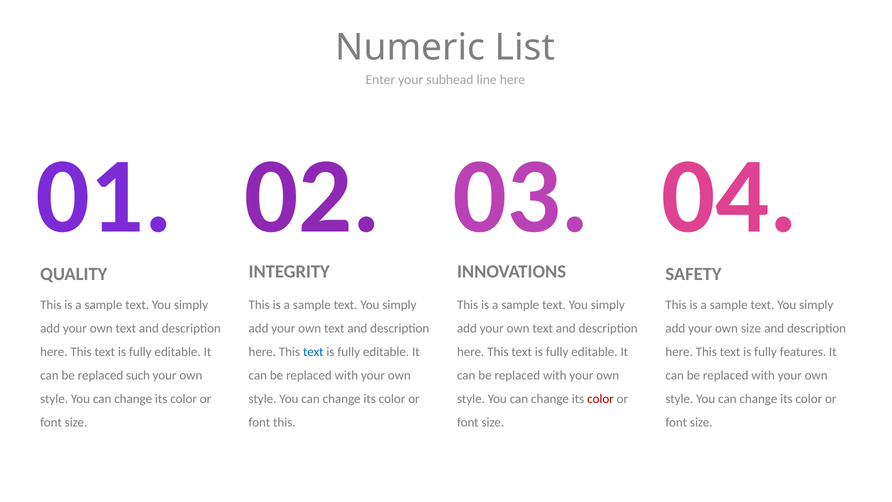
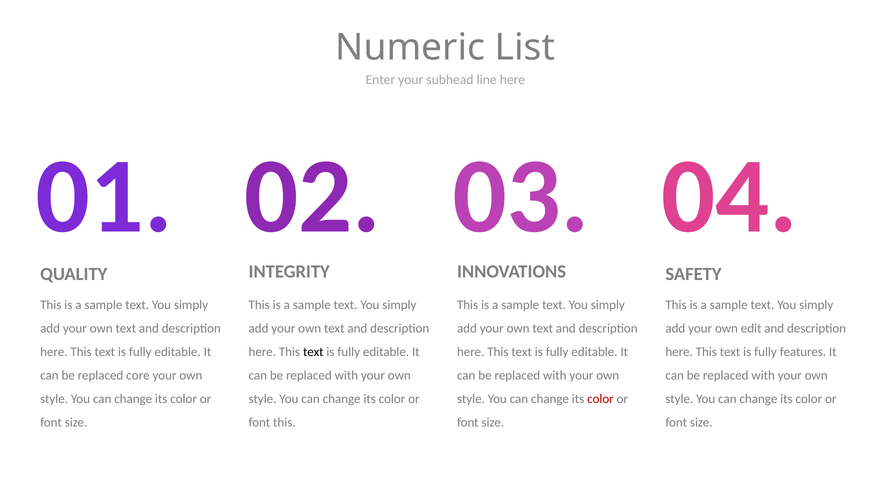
own size: size -> edit (751, 328)
text colour: blue -> black (313, 352)
such: such -> core (138, 375)
